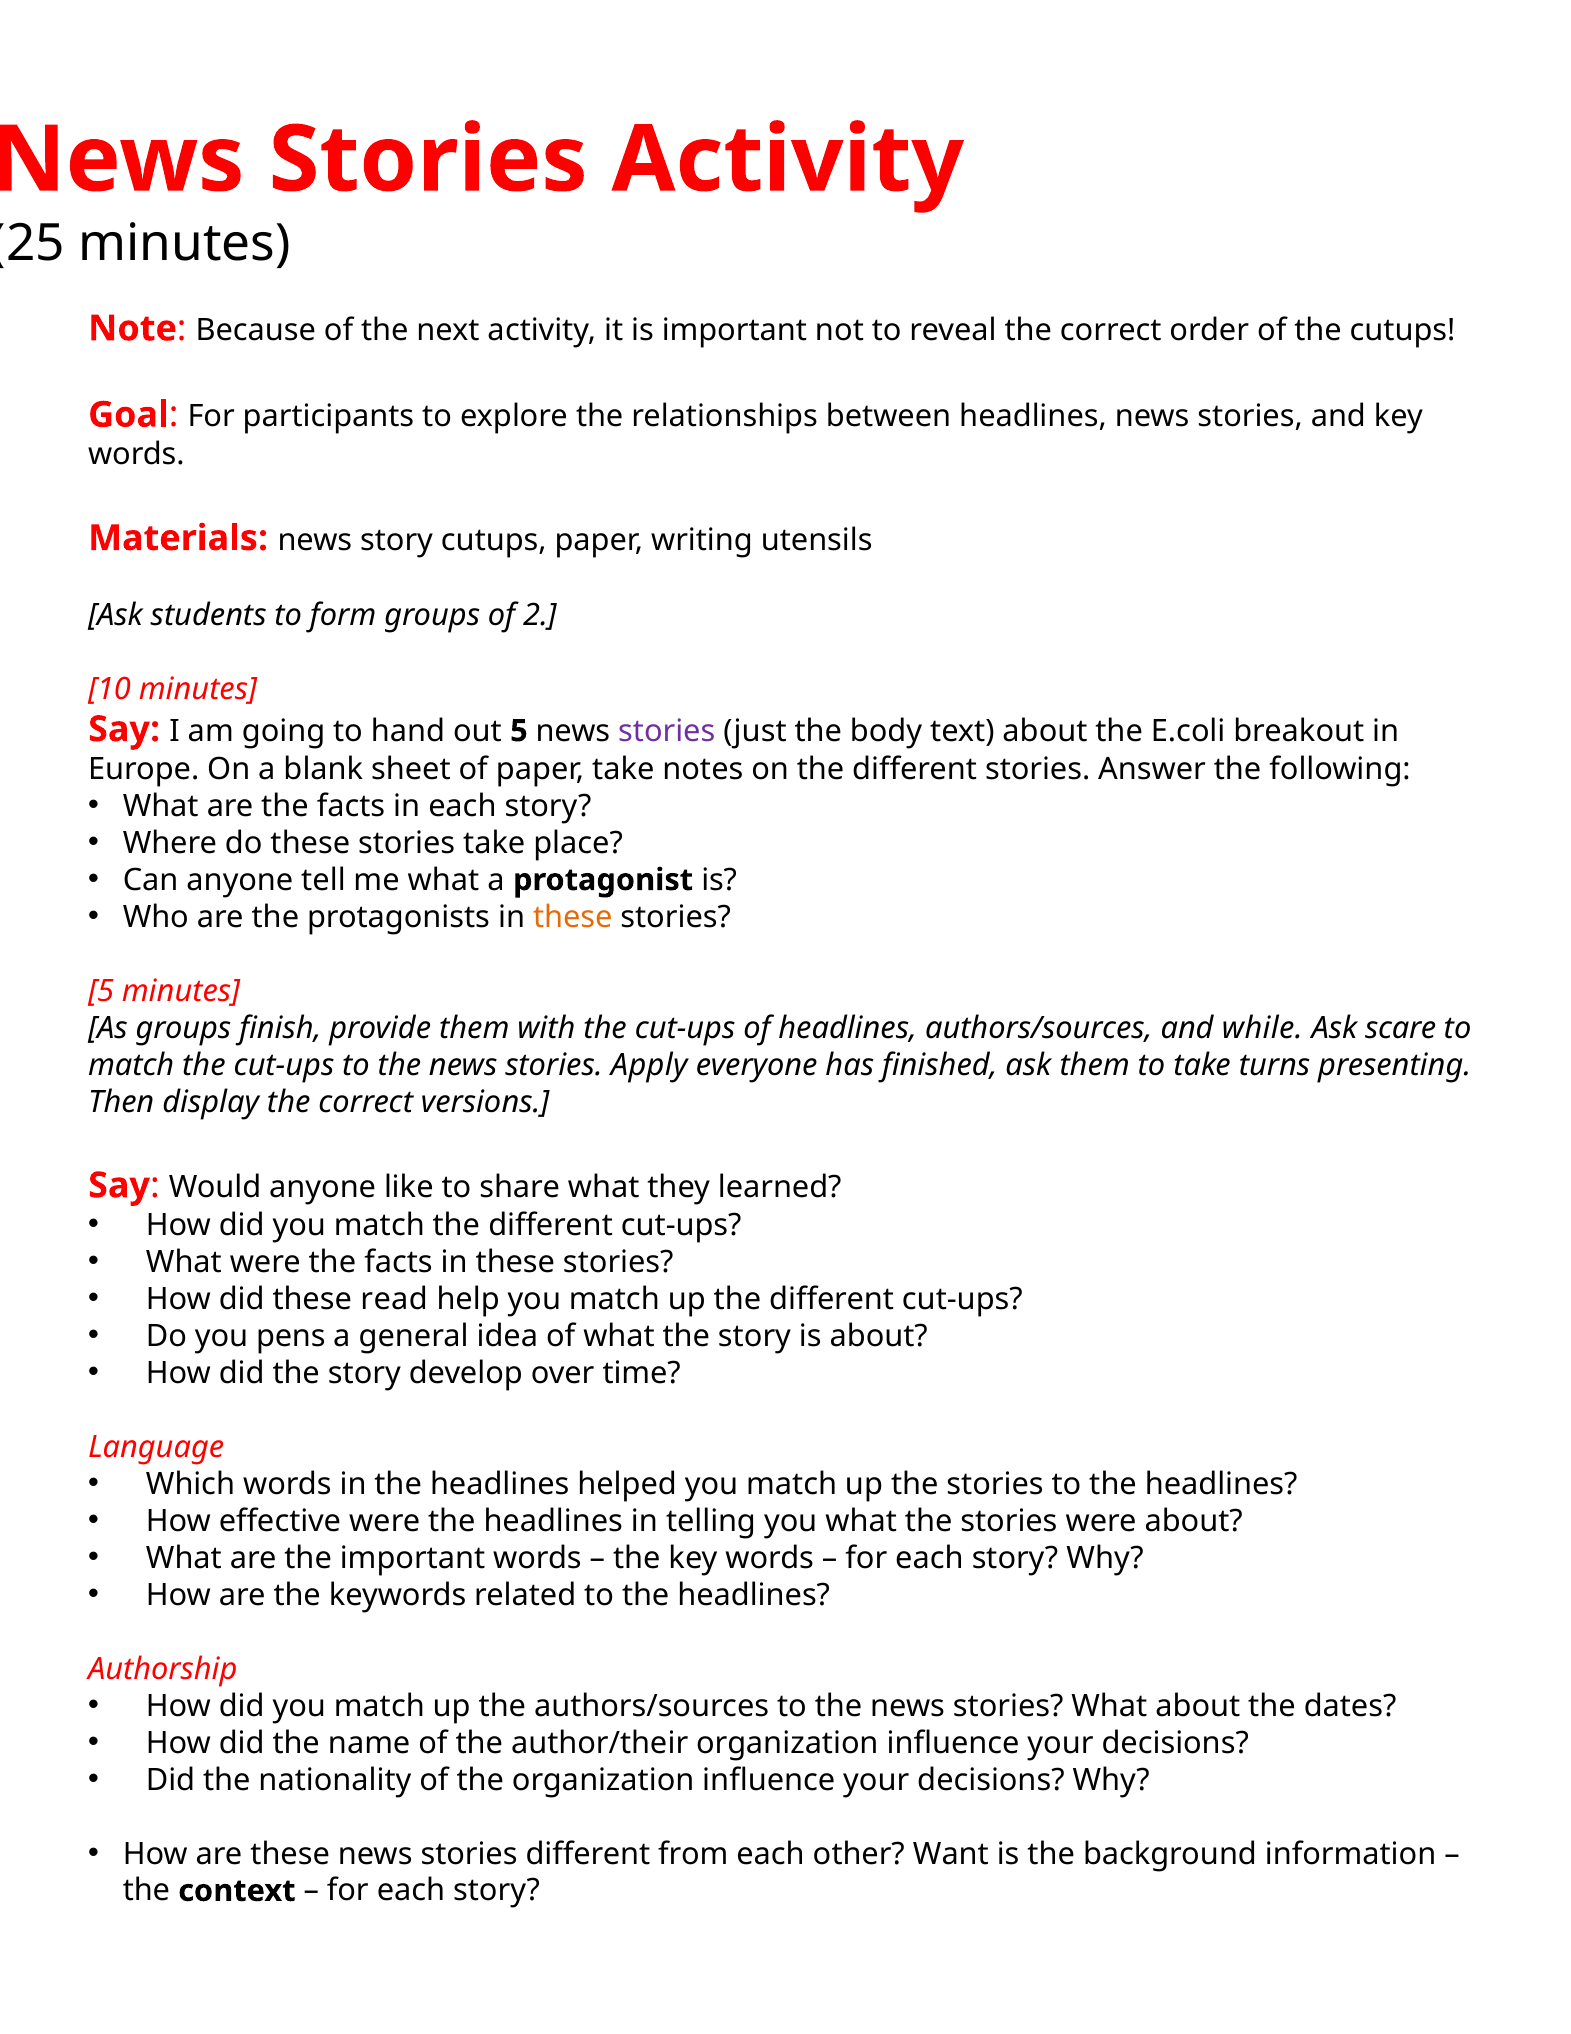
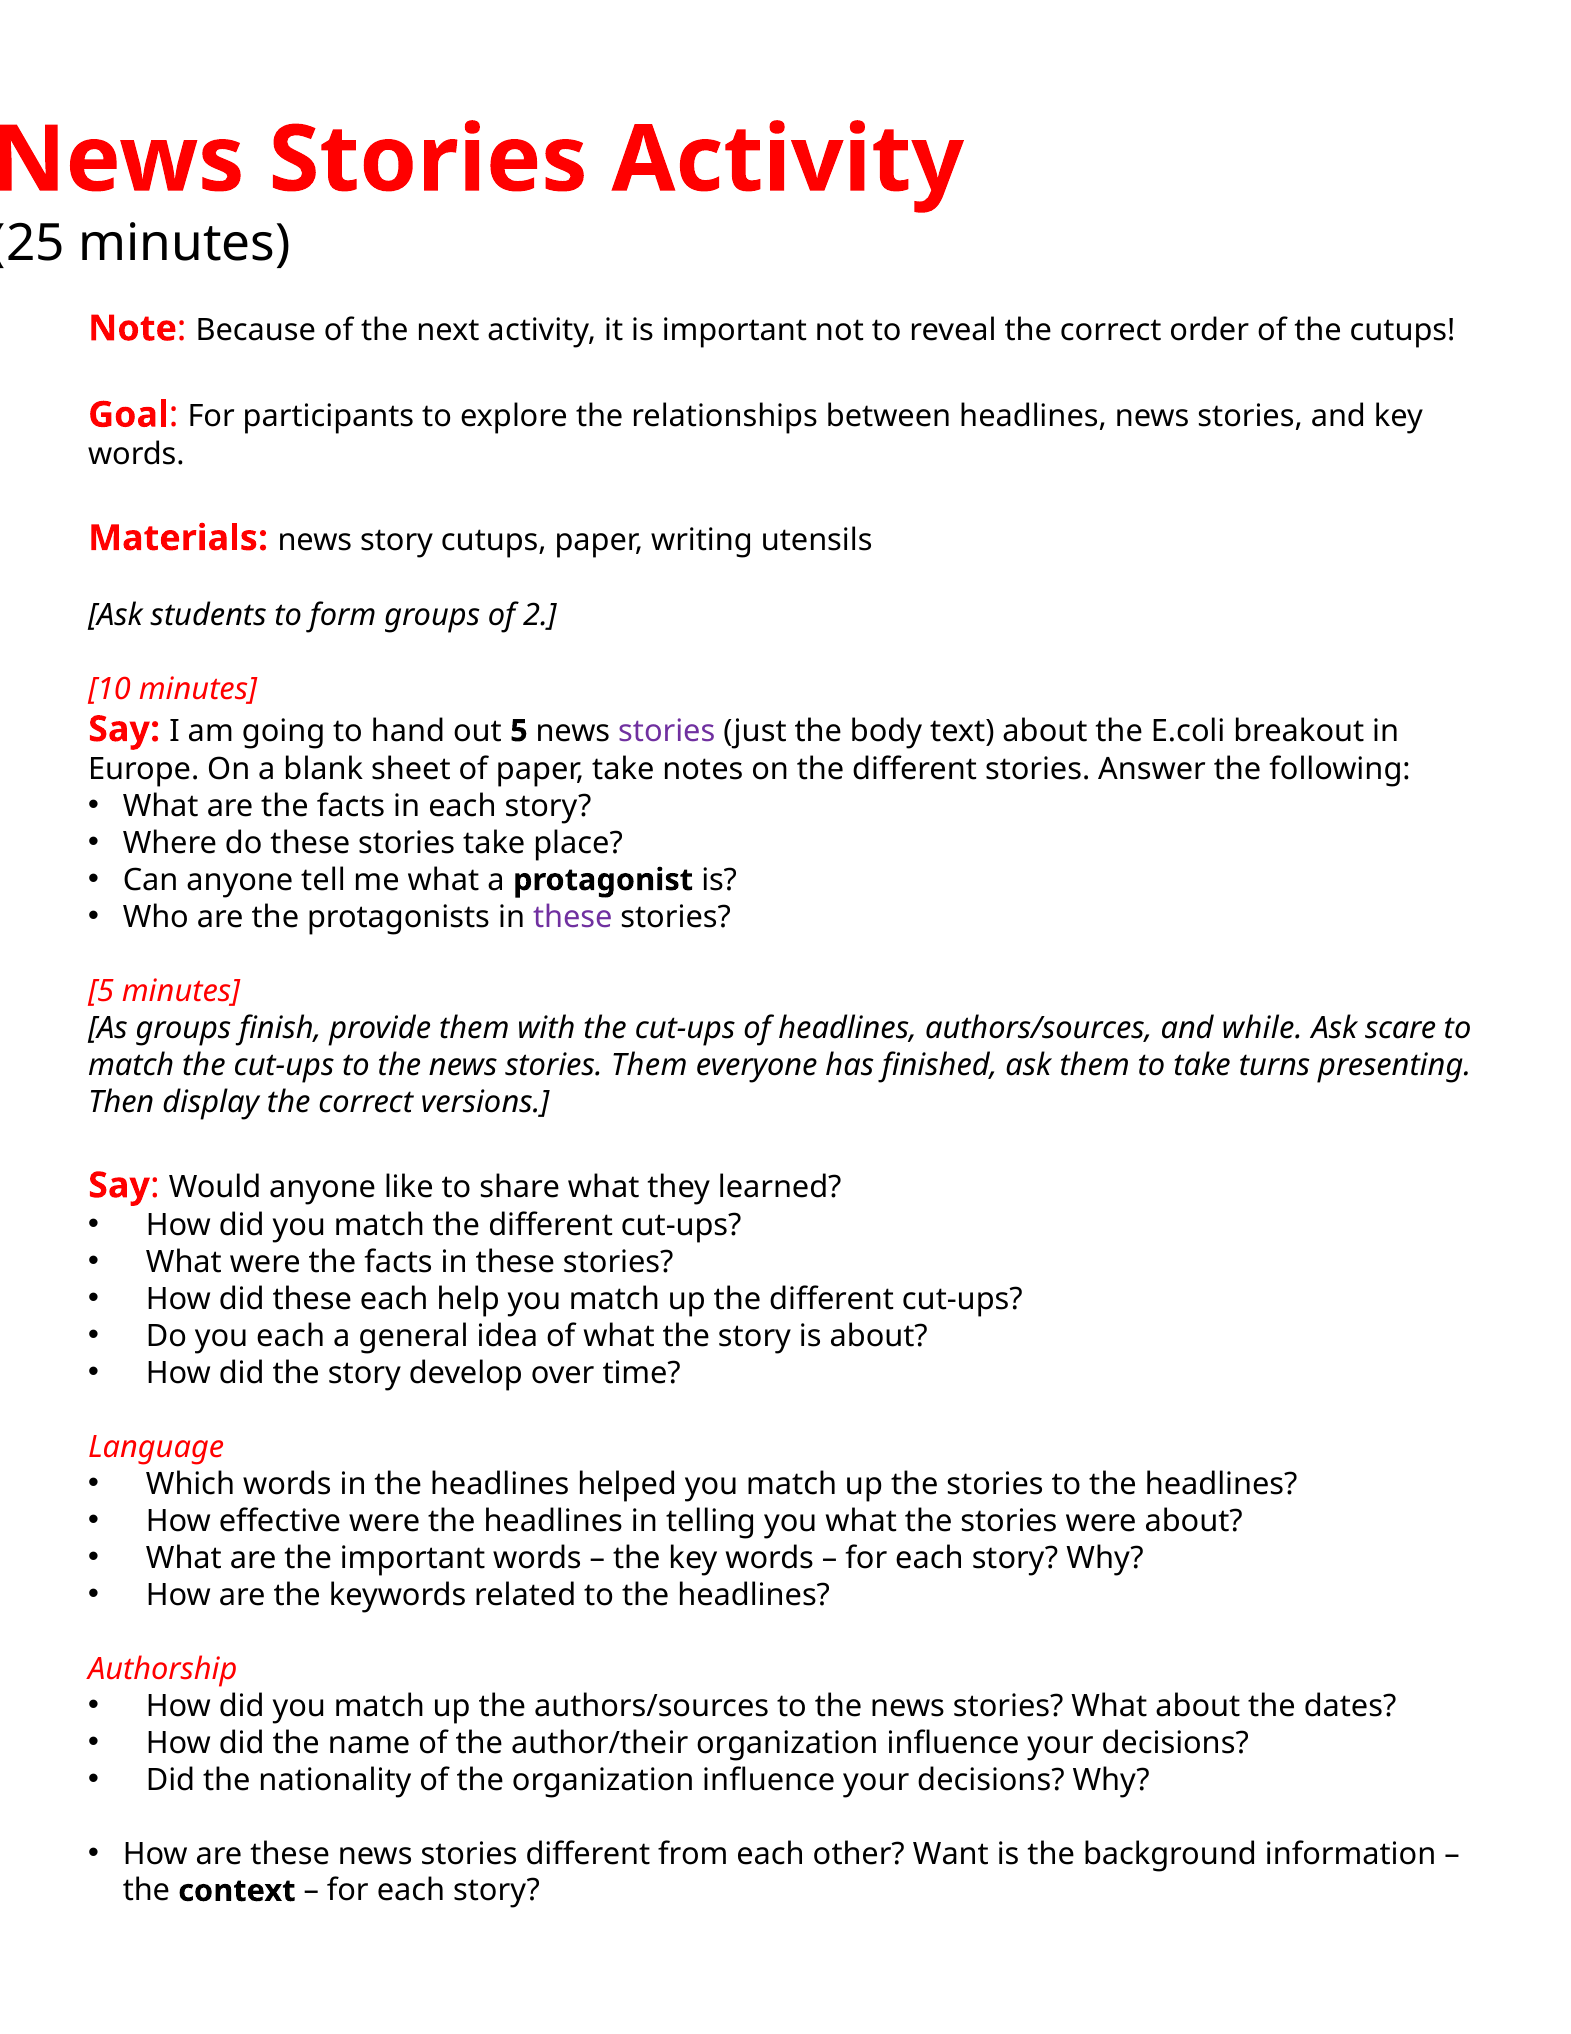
these colour: orange -> purple (573, 917)
stories Apply: Apply -> Them (649, 1064)
these read: read -> each (394, 1299)
you pens: pens -> each (291, 1335)
